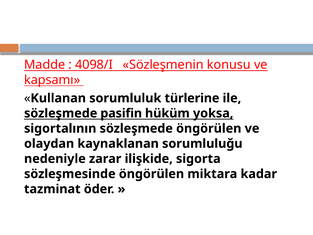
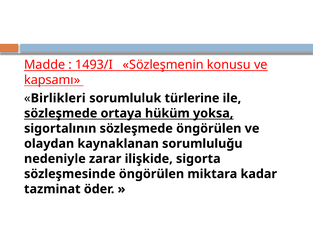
4098/I: 4098/I -> 1493/I (94, 65)
Kullanan: Kullanan -> Birlikleri (58, 98)
pasifin: pasifin -> ortaya (121, 113)
